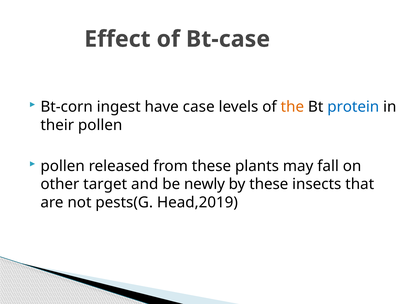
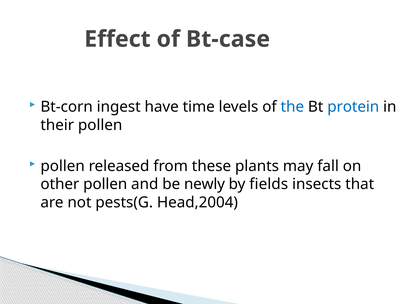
case: case -> time (199, 107)
the colour: orange -> blue (292, 107)
other target: target -> pollen (105, 184)
by these: these -> fields (269, 184)
Head,2019: Head,2019 -> Head,2004 (197, 202)
